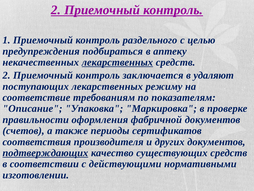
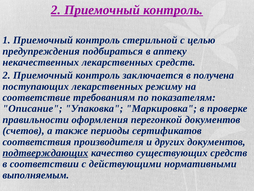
раздельного: раздельного -> стерильной (150, 40)
лекарственных underline: present -> none (117, 62)
удаляют: удаляют -> получена (214, 75)
фабричной: фабричной -> перегонкой (156, 119)
изготовлении: изготовлении -> выполняемым (36, 175)
